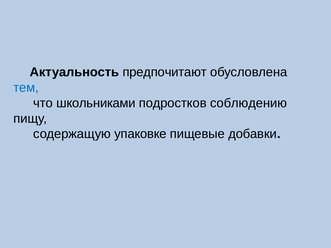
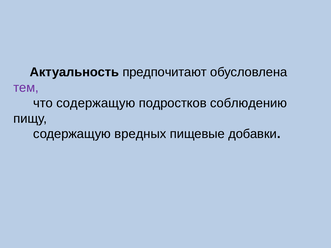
тем colour: blue -> purple (26, 88)
что школьниками: школьниками -> содержащую (96, 103)
упаковке: упаковке -> вредных (140, 134)
